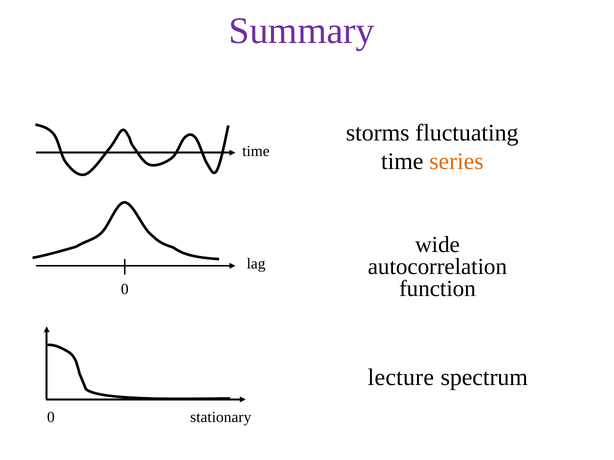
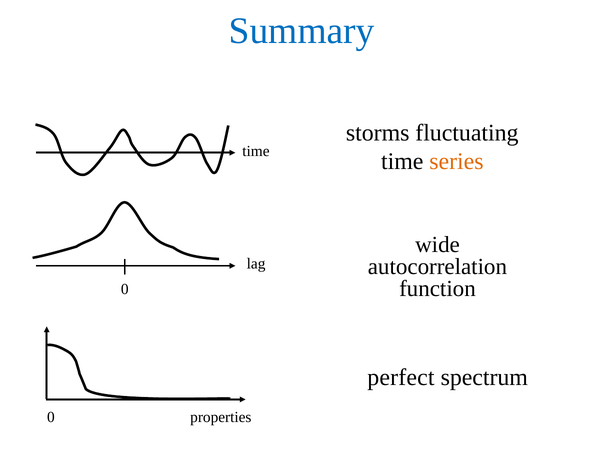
Summary colour: purple -> blue (302, 31)
lecture: lecture -> perfect (401, 378)
stationary: stationary -> properties (221, 418)
